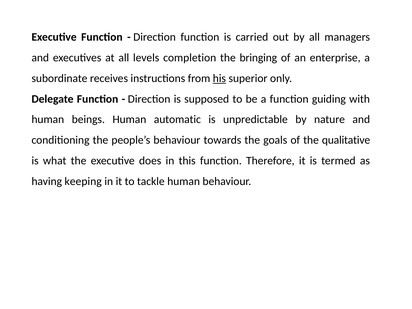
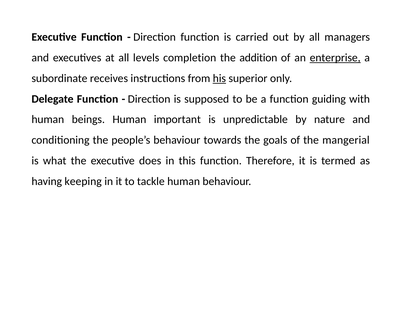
bringing: bringing -> addition (258, 58)
enterprise underline: none -> present (335, 58)
automatic: automatic -> important (177, 120)
qualitative: qualitative -> mangerial (346, 140)
